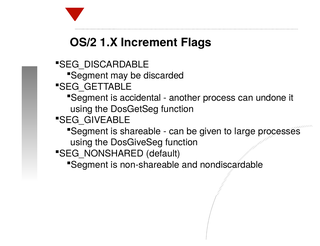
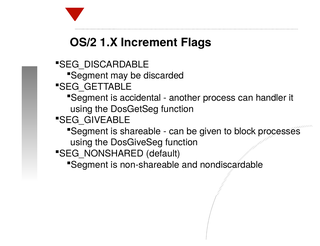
undone: undone -> handler (271, 98)
large: large -> block (245, 132)
